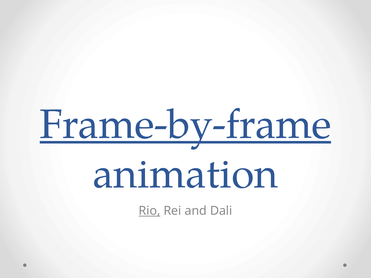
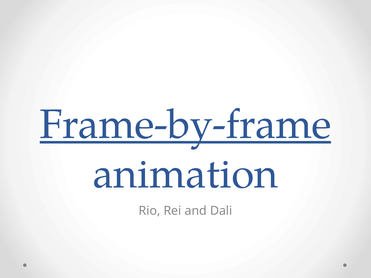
Rio underline: present -> none (149, 211)
